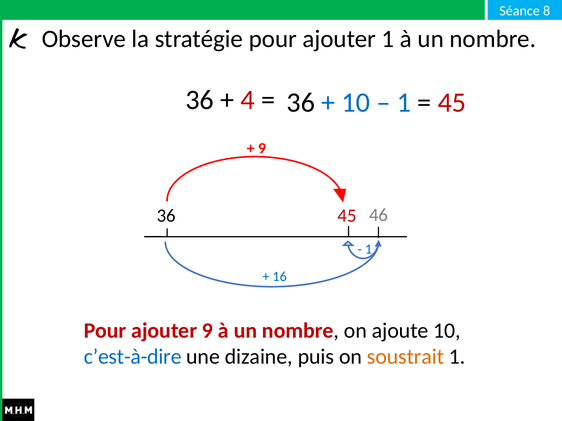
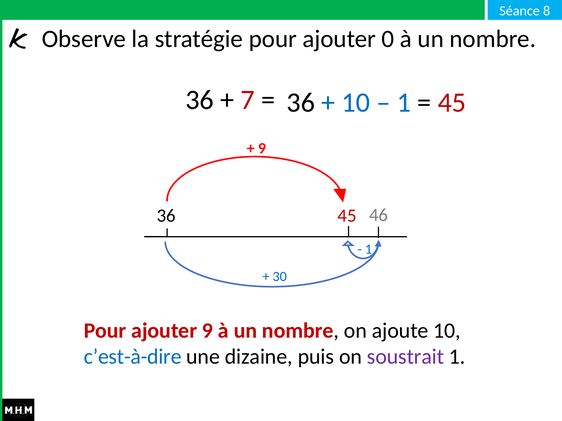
ajouter 1: 1 -> 0 (388, 39)
4: 4 -> 7 (248, 100)
16: 16 -> 30 (280, 277)
soustrait colour: orange -> purple (406, 357)
